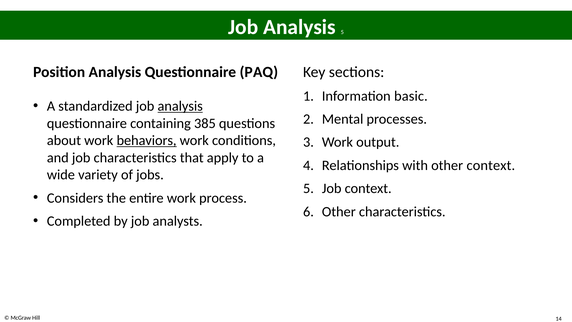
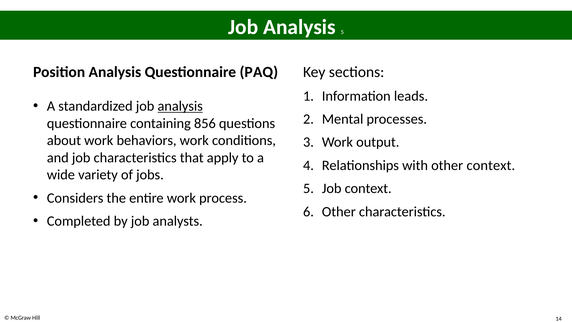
basic: basic -> leads (411, 96)
385: 385 -> 856 (205, 123)
behaviors underline: present -> none (147, 140)
